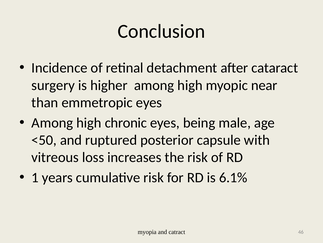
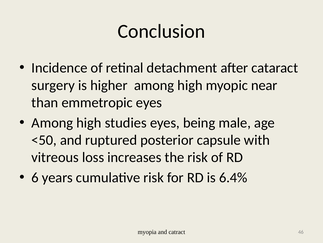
chronic: chronic -> studies (126, 122)
1: 1 -> 6 (35, 177)
6.1%: 6.1% -> 6.4% (233, 177)
